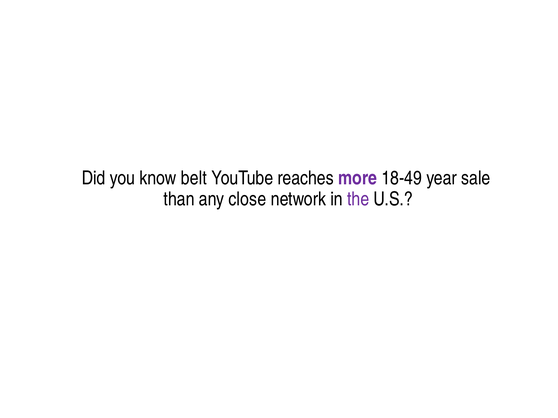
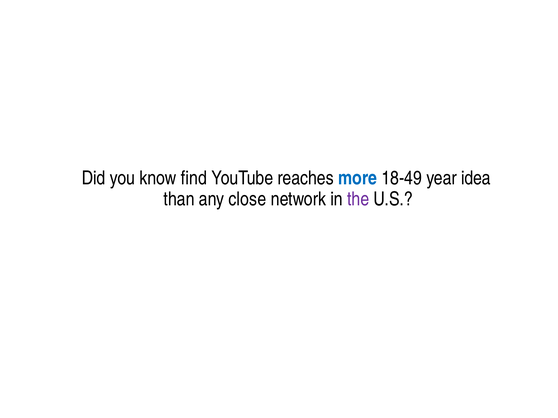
belt: belt -> find (194, 178)
more colour: purple -> blue (358, 178)
sale: sale -> idea (476, 178)
